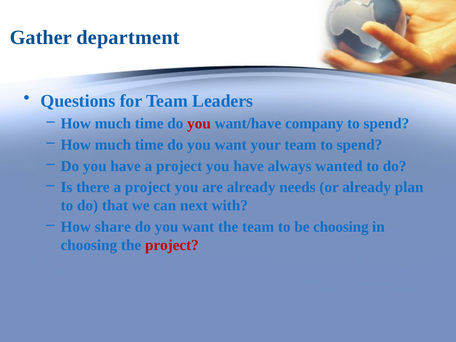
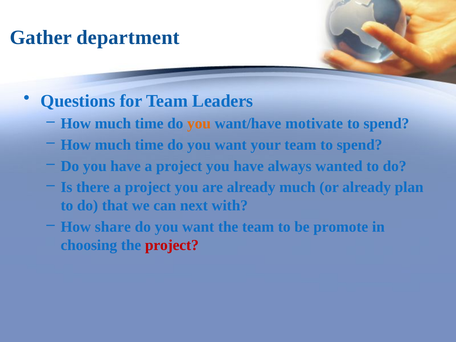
you colour: red -> orange (199, 123)
company: company -> motivate (314, 123)
already needs: needs -> much (297, 187)
be choosing: choosing -> promote (341, 227)
